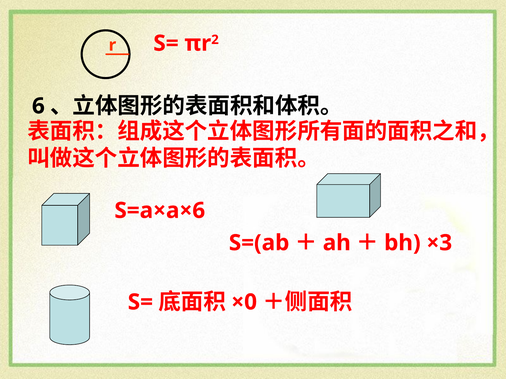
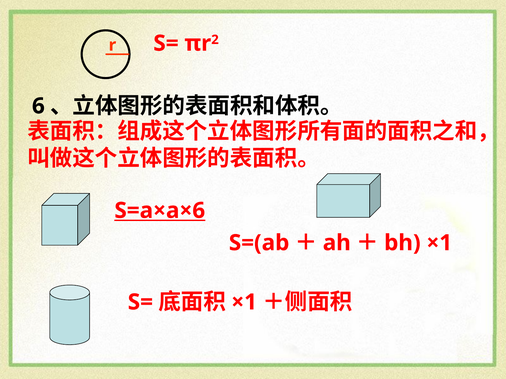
S=a×a×6 underline: none -> present (160, 211)
×3: ×3 -> ×1 (439, 243)
×0: ×0 -> ×1 (244, 302)
